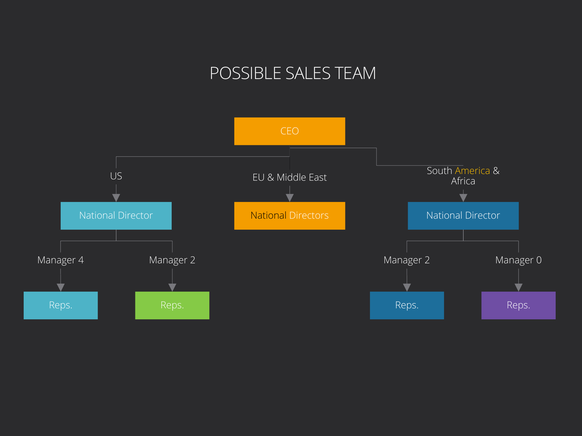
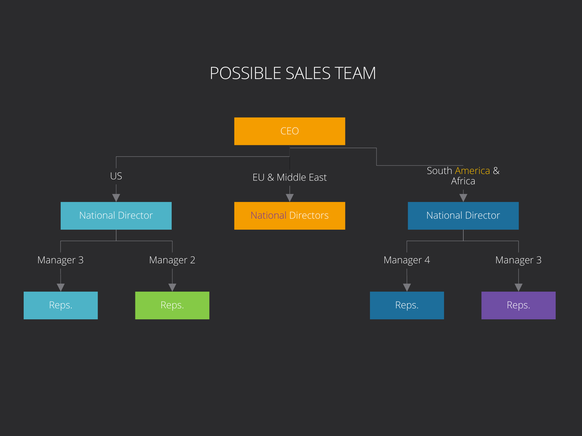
National colour: black -> purple (269, 216)
4: 4 -> 3 (81, 261)
2: 2 -> 4 (427, 261)
0: 0 -> 3 (539, 261)
